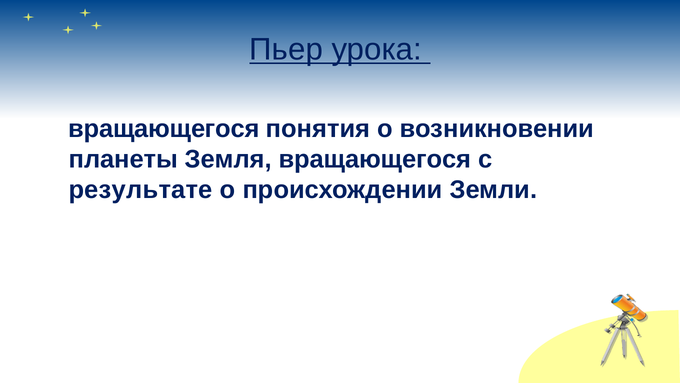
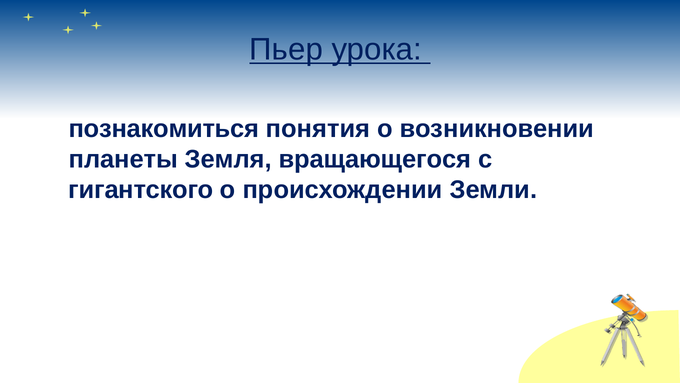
вращающегося: вращающегося -> познакомиться (164, 128)
результате: результате -> гигантского (141, 190)
